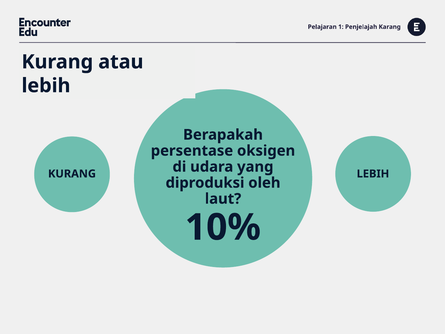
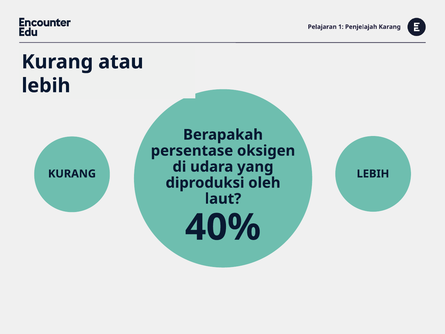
10%: 10% -> 40% (223, 227)
